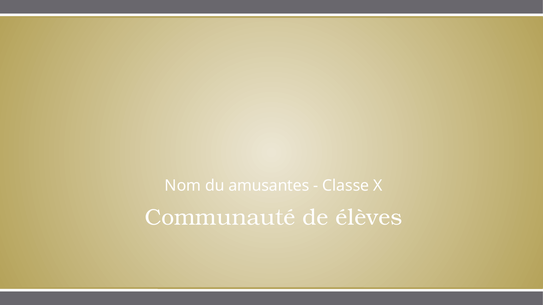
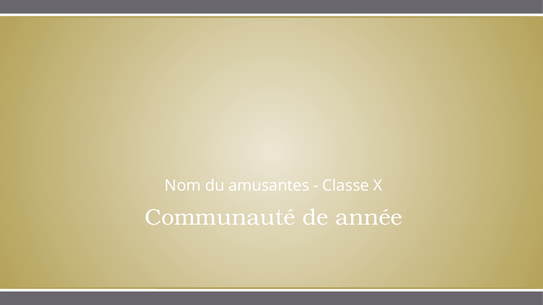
élèves: élèves -> année (369, 218)
